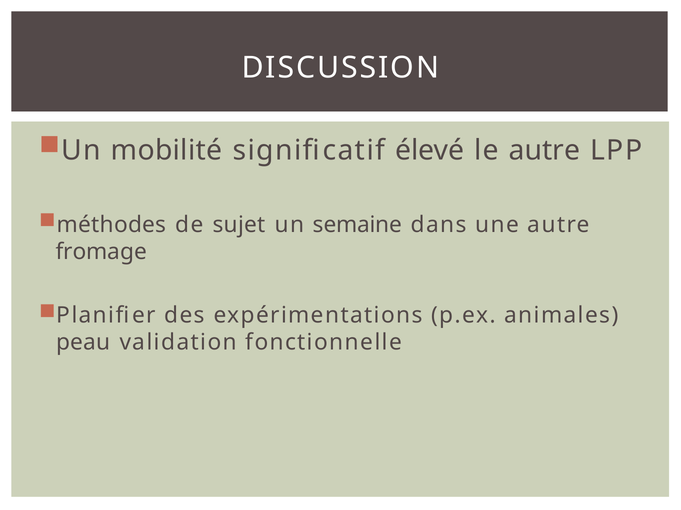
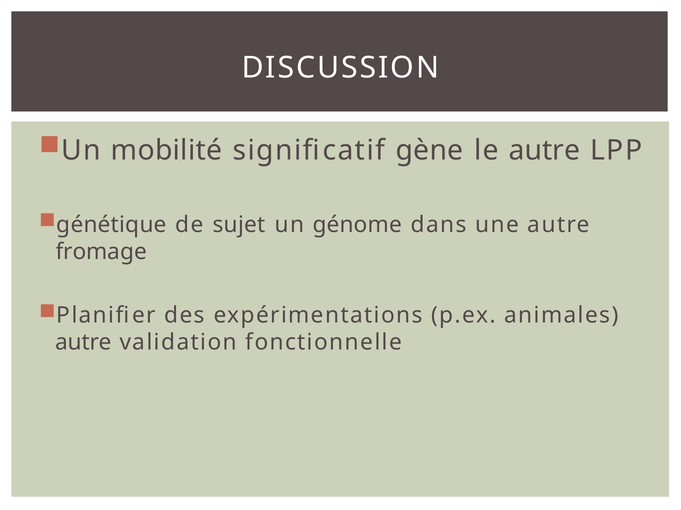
élevé: élevé -> gène (429, 150)
méthodes: méthodes -> génétique (112, 225)
semaine: semaine -> génome (357, 225)
peau: peau -> autre (83, 343)
